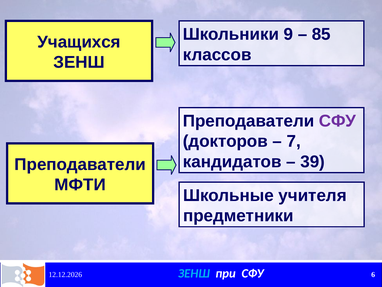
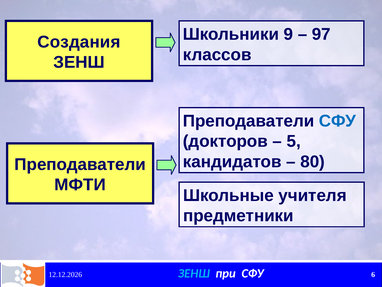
85: 85 -> 97 (321, 34)
Учащихся: Учащихся -> Создания (79, 42)
СФУ colour: purple -> blue (337, 121)
7: 7 -> 5 (294, 141)
39: 39 -> 80 (313, 161)
